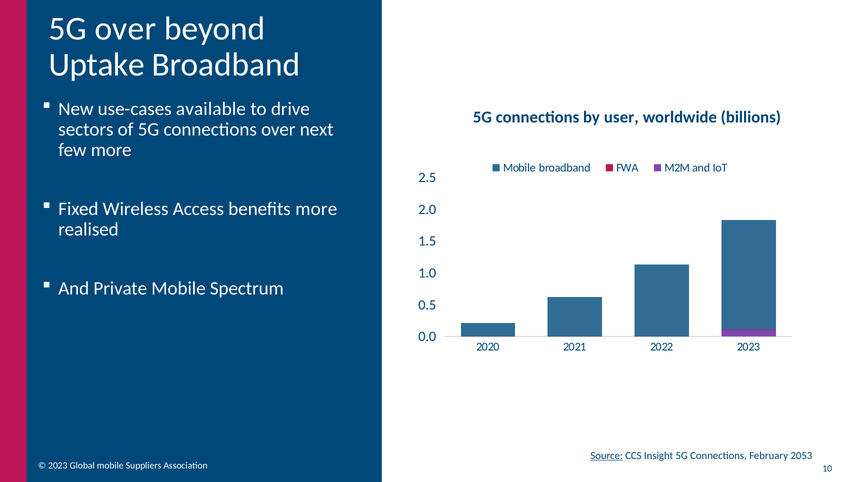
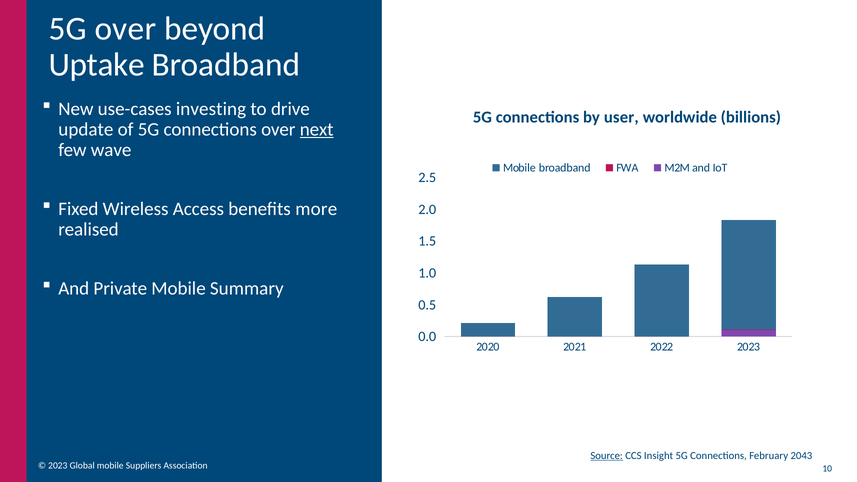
available: available -> investing (211, 109)
sectors: sectors -> update (86, 129)
next underline: none -> present (317, 129)
few more: more -> wave (111, 150)
Spectrum: Spectrum -> Summary (247, 289)
2053: 2053 -> 2043 (801, 456)
